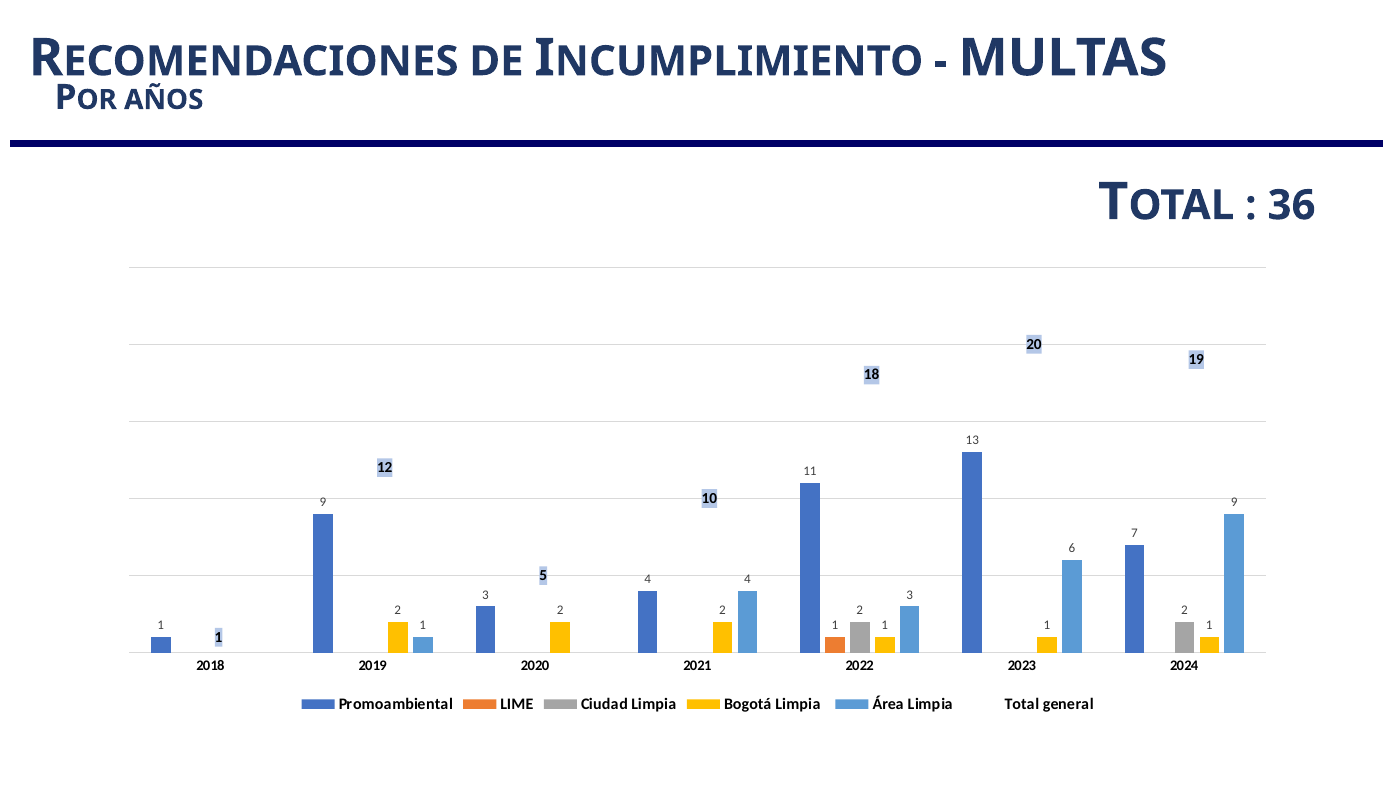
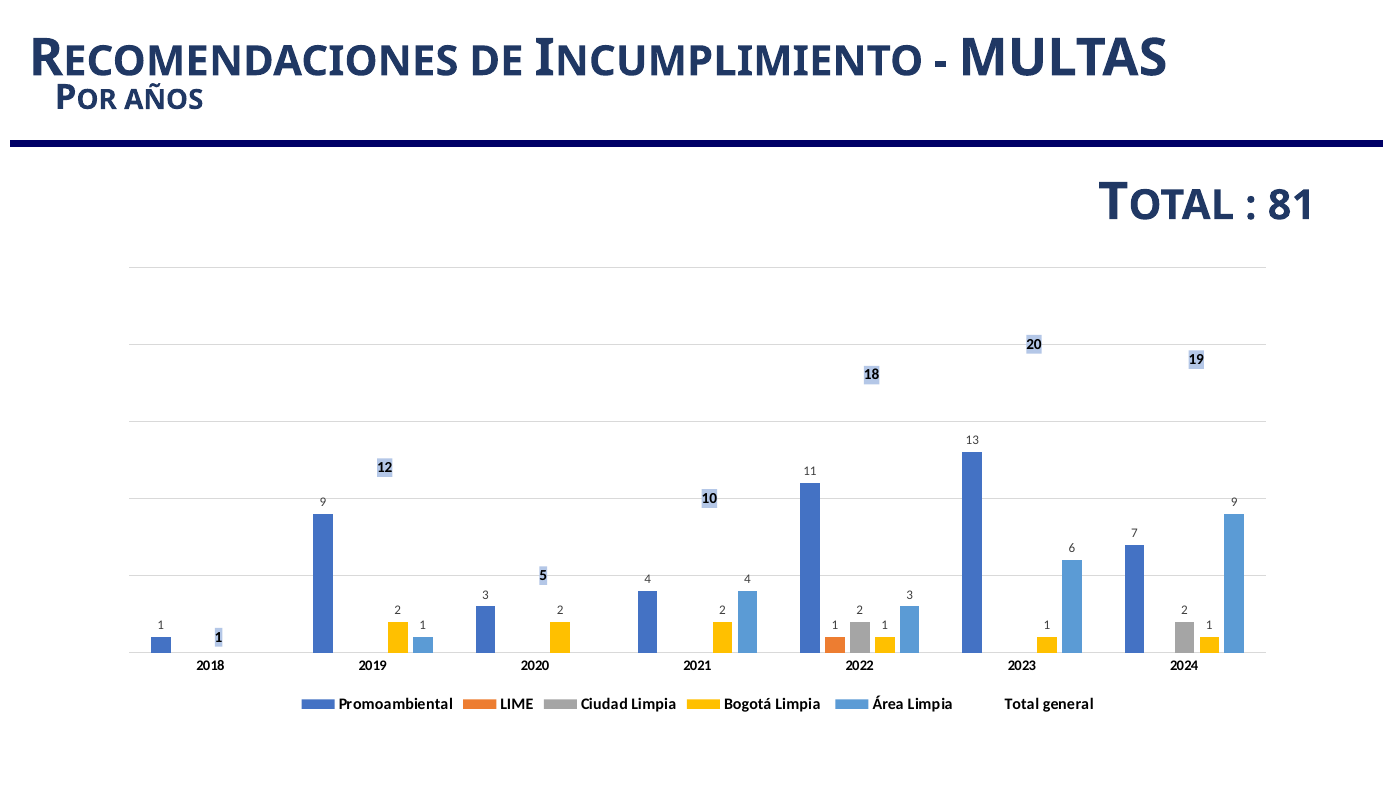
36: 36 -> 81 (1292, 206)
